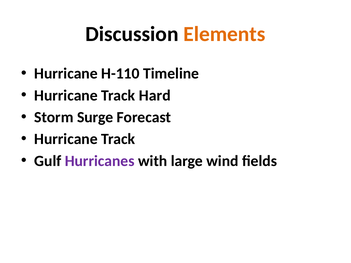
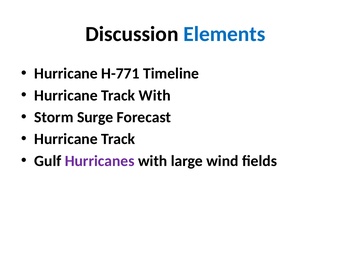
Elements colour: orange -> blue (224, 34)
H-110: H-110 -> H-771 (120, 74)
Track Hard: Hard -> With (155, 95)
